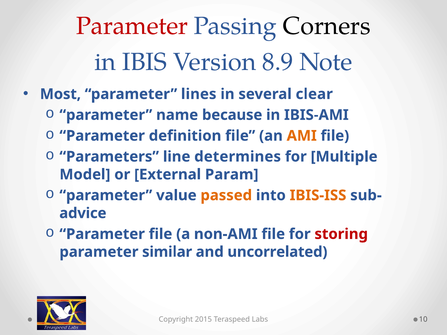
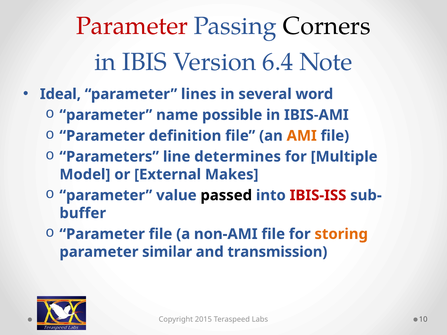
8.9: 8.9 -> 6.4 (278, 62)
Most: Most -> Ideal (60, 94)
clear: clear -> word (314, 94)
because: because -> possible (232, 115)
Param: Param -> Makes (232, 175)
passed colour: orange -> black (226, 195)
IBIS-ISS colour: orange -> red (318, 195)
advice: advice -> buffer (83, 213)
storing colour: red -> orange (341, 234)
uncorrelated: uncorrelated -> transmission (277, 252)
